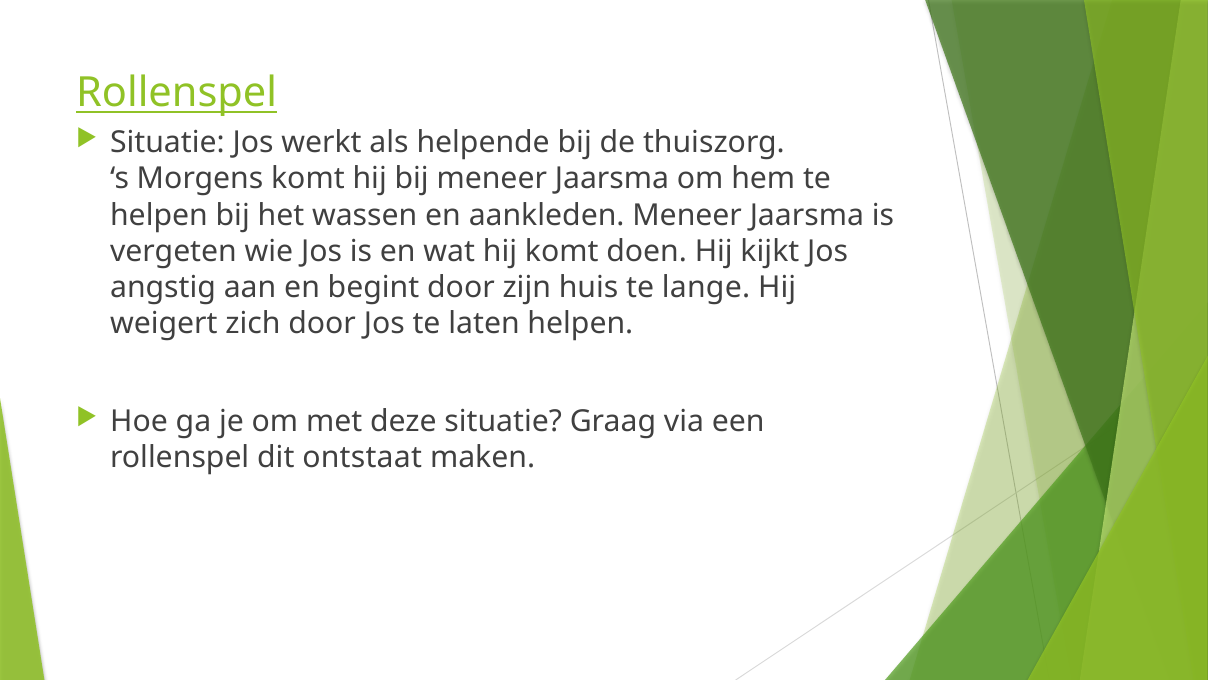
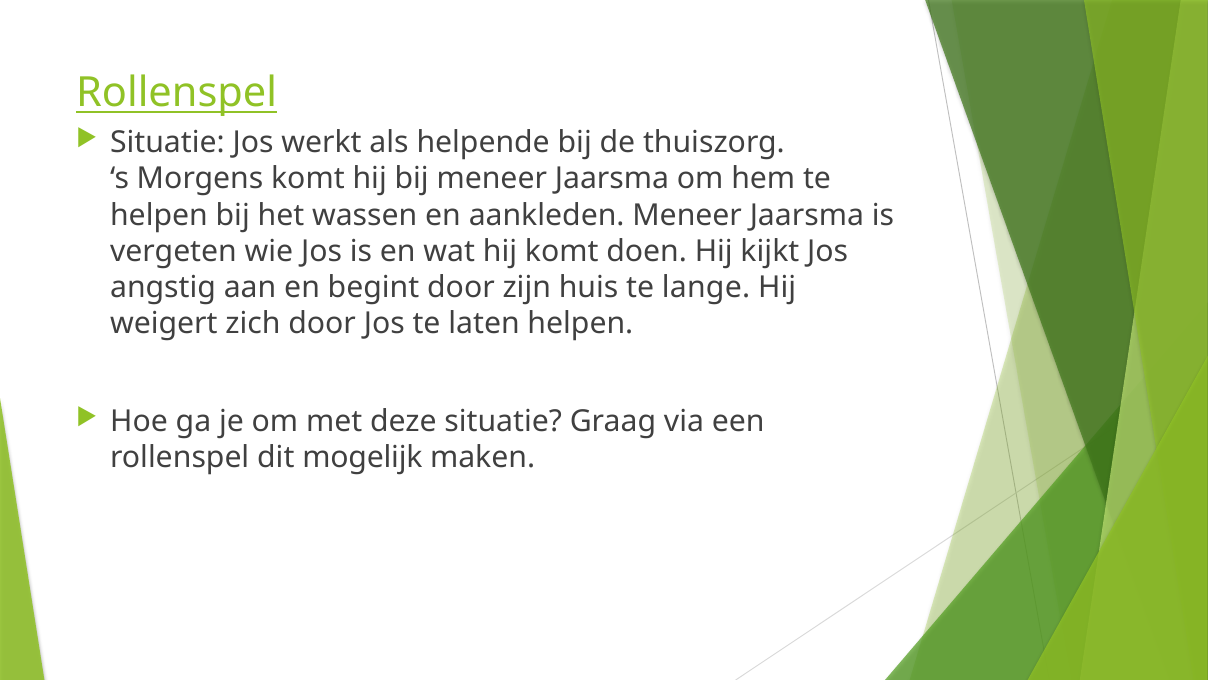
ontstaat: ontstaat -> mogelijk (362, 458)
